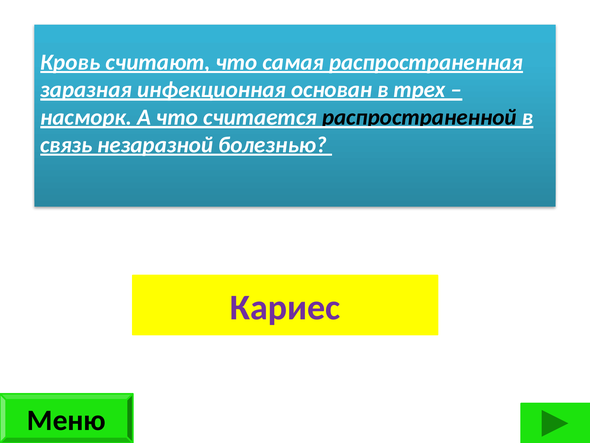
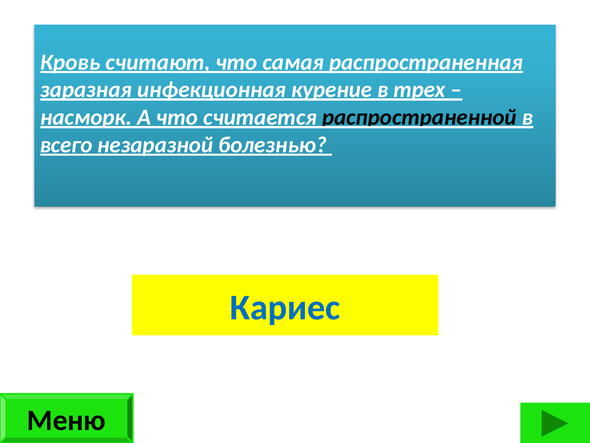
основан: основан -> курение (332, 90)
связь: связь -> всего (66, 145)
Кариес colour: purple -> blue (285, 307)
